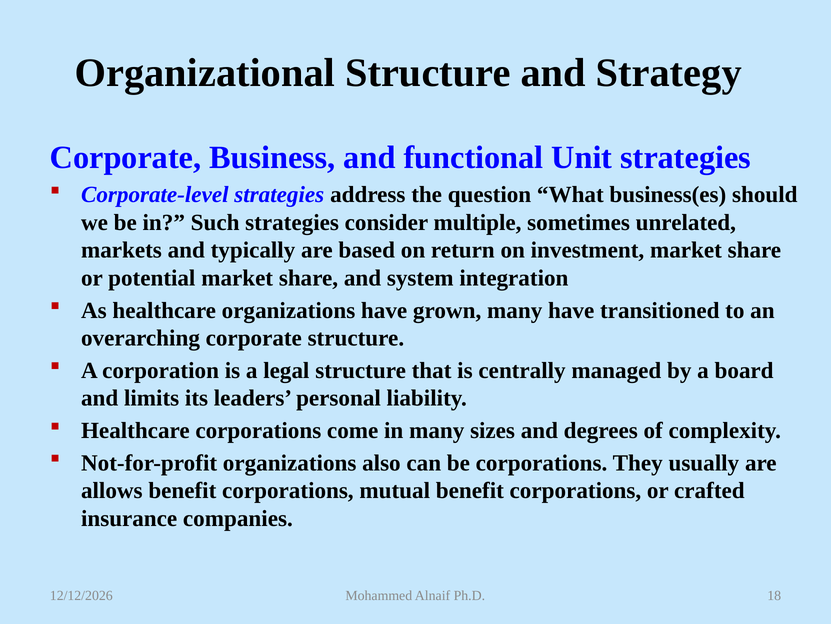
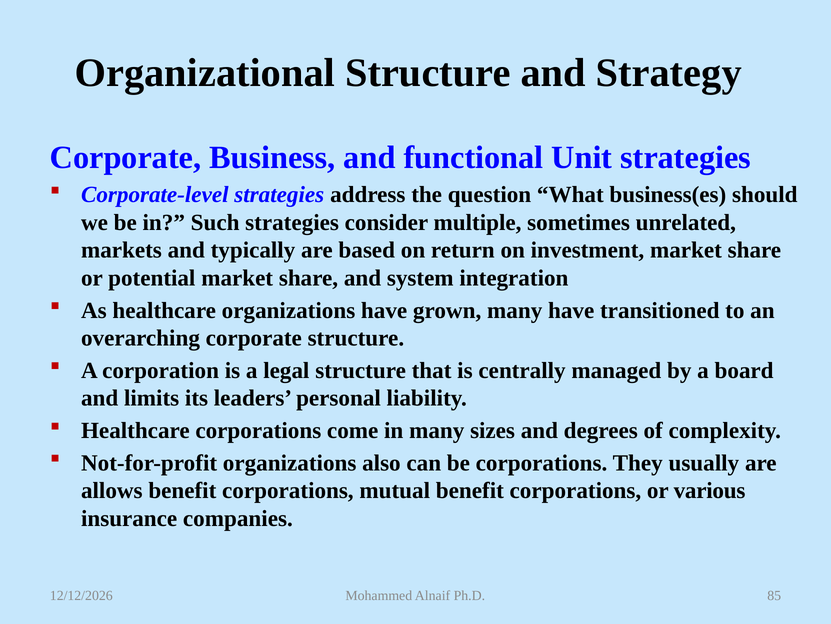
crafted: crafted -> various (710, 490)
18: 18 -> 85 (774, 595)
